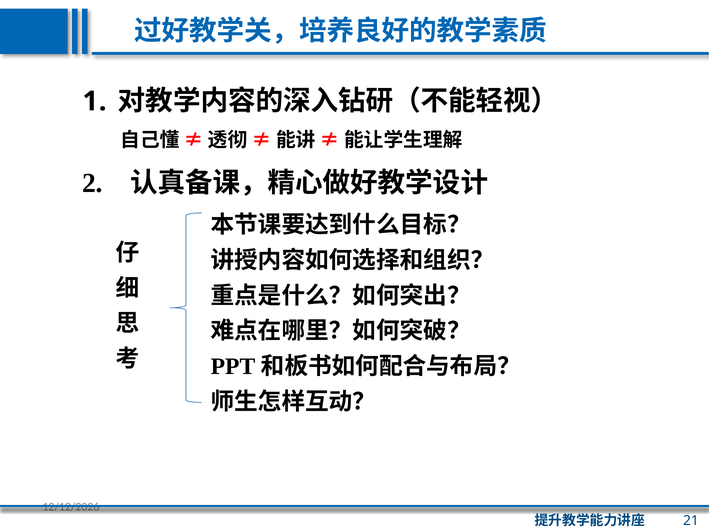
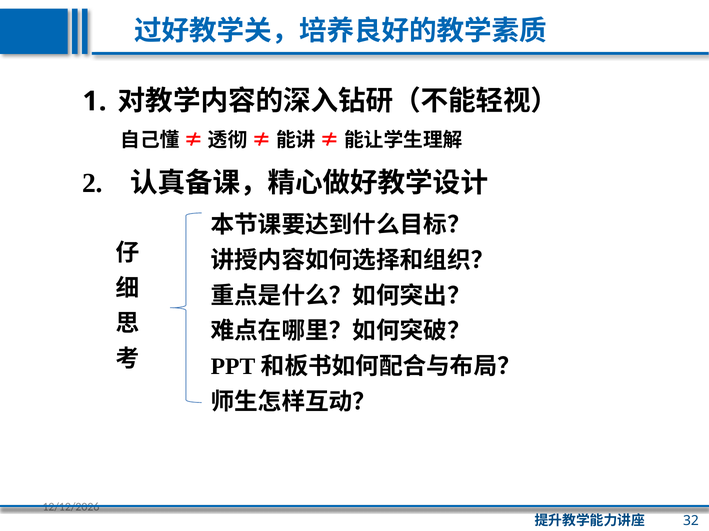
21: 21 -> 32 (691, 522)
